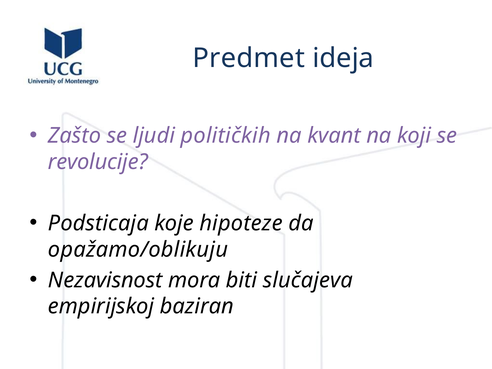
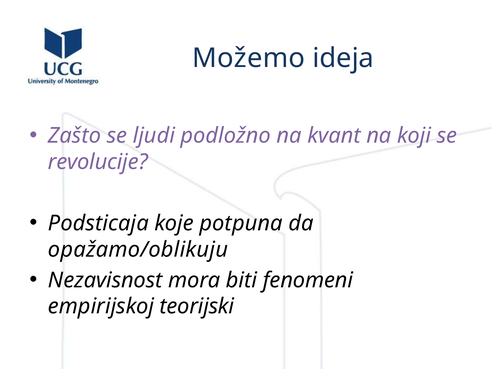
Predmet: Predmet -> Možemo (249, 58)
političkih: političkih -> podložno (226, 136)
hipoteze: hipoteze -> potpuna (241, 223)
slučajeva: slučajeva -> fenomeni (308, 280)
baziran: baziran -> teorijski (197, 306)
